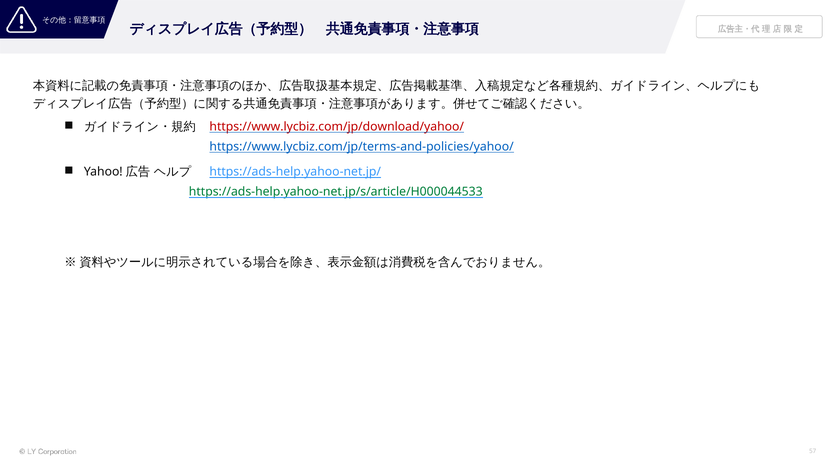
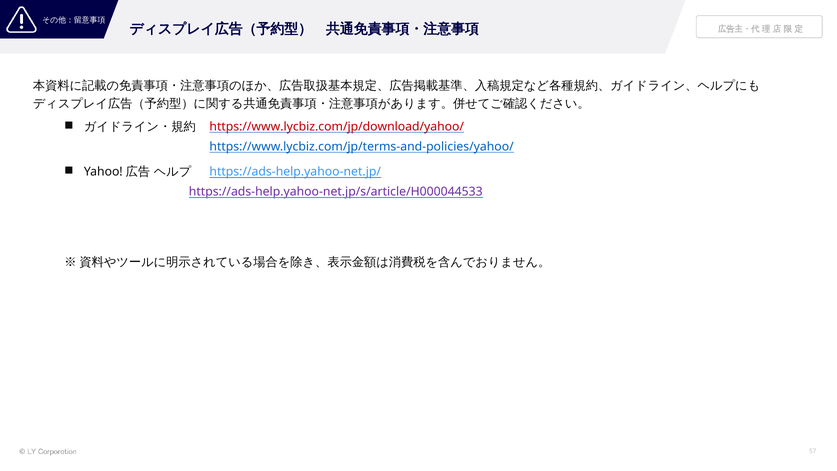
https://ads-help.yahoo-net.jp/s/article/H000044533 colour: green -> purple (336, 192)
